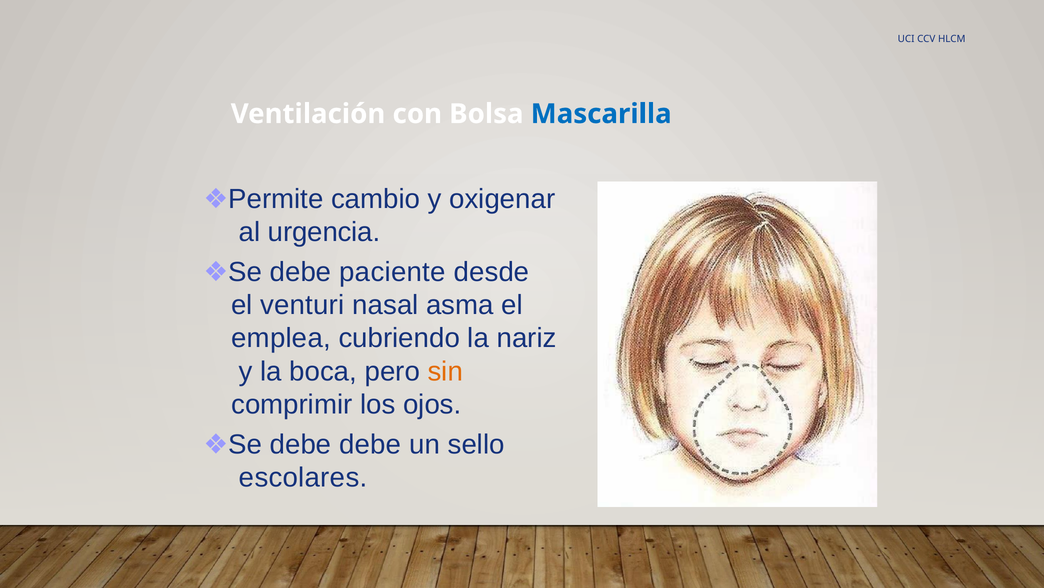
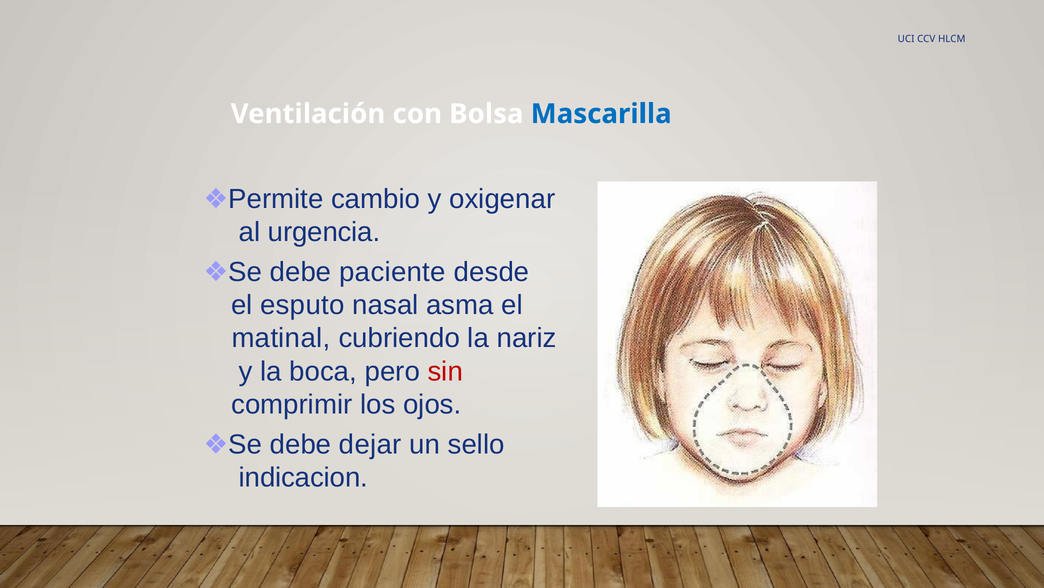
venturi: venturi -> esputo (302, 305)
emplea: emplea -> matinal (281, 338)
sin colour: orange -> red (445, 371)
debe debe: debe -> dejar (370, 444)
escolares: escolares -> indicacion (303, 477)
